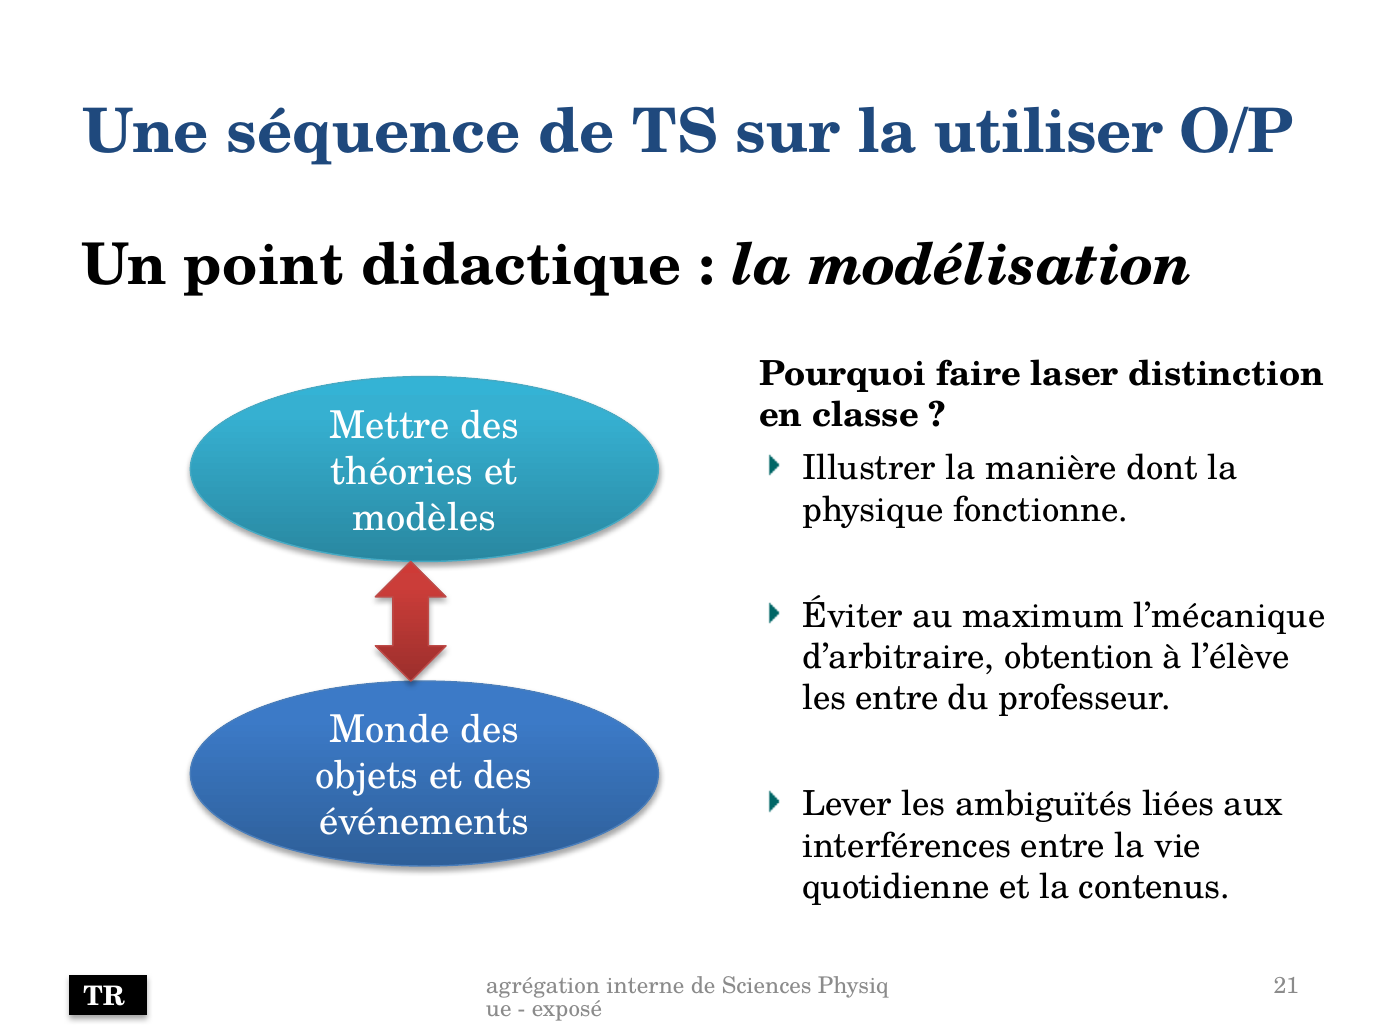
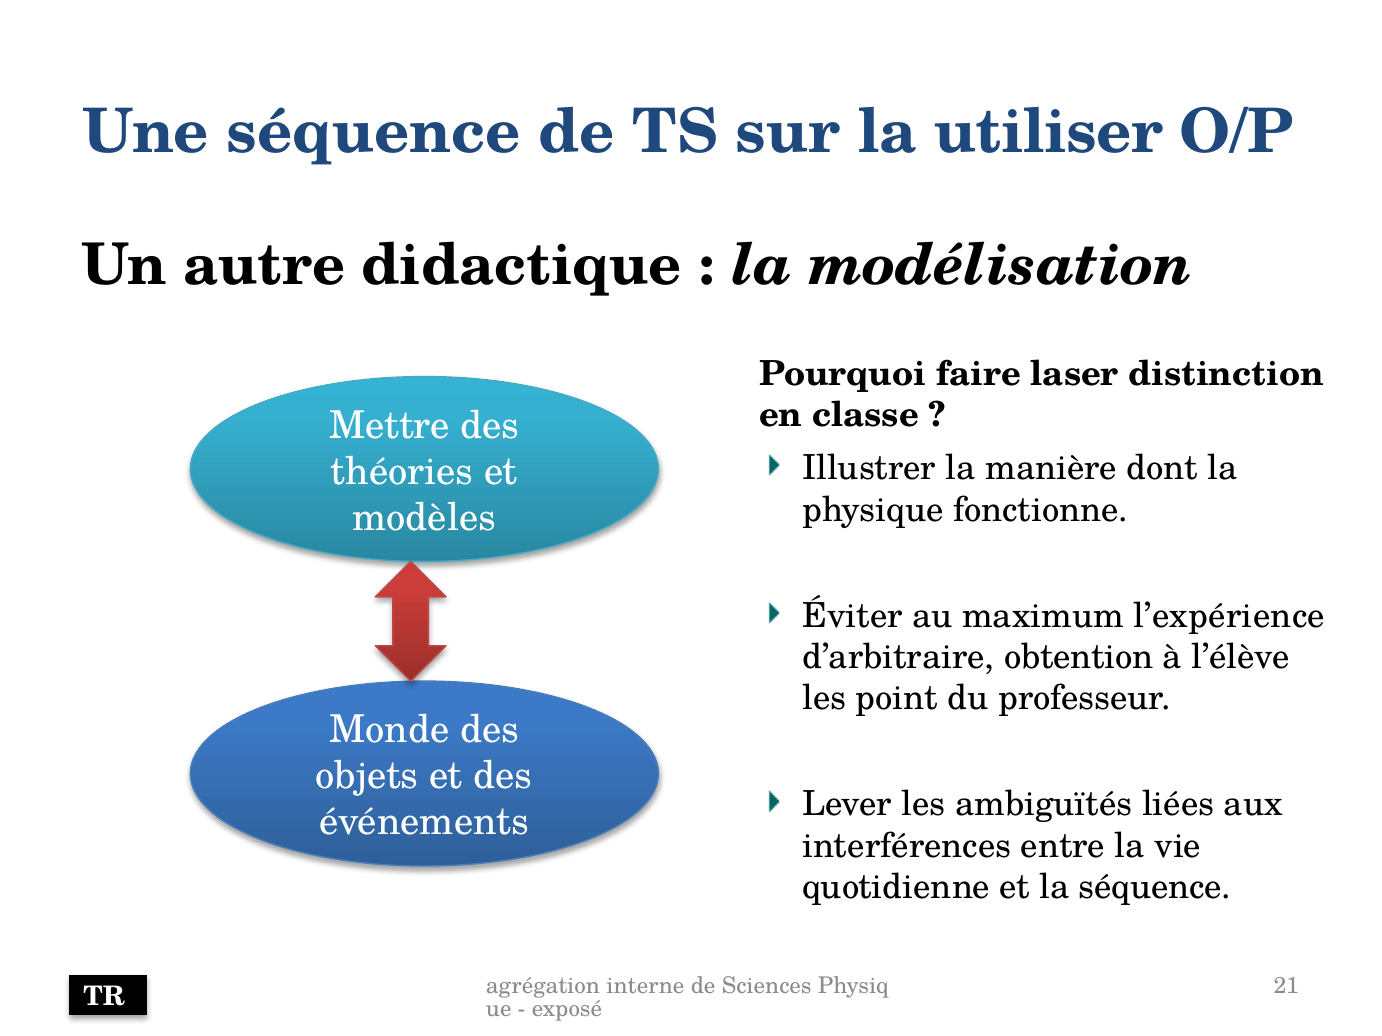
point: point -> autre (264, 266)
l’mécanique: l’mécanique -> l’expérience (1229, 616)
les entre: entre -> point (897, 699)
la contenus: contenus -> séquence (1155, 888)
